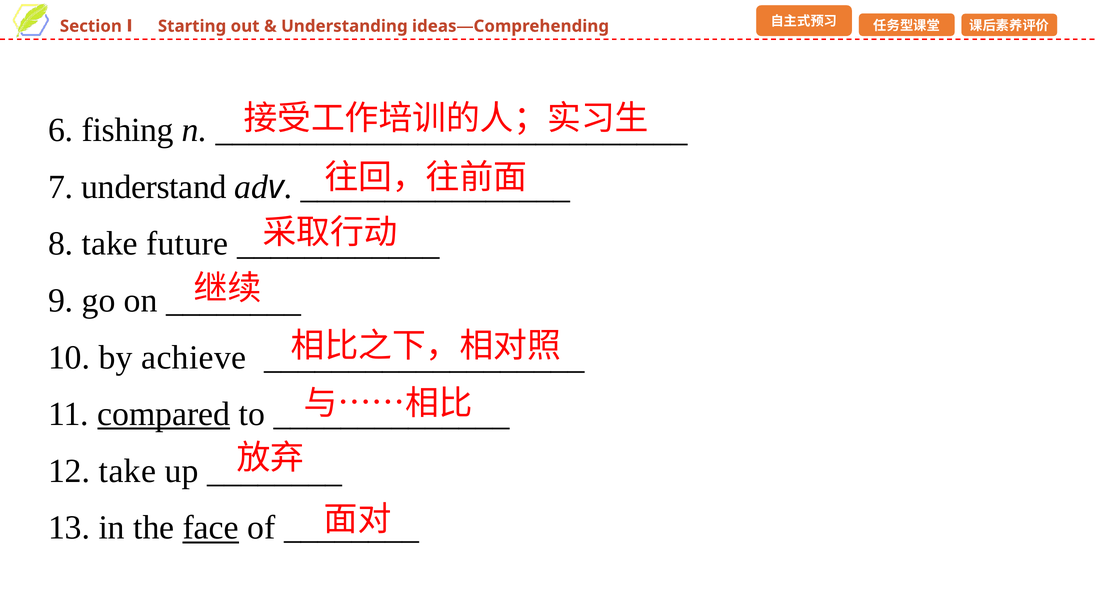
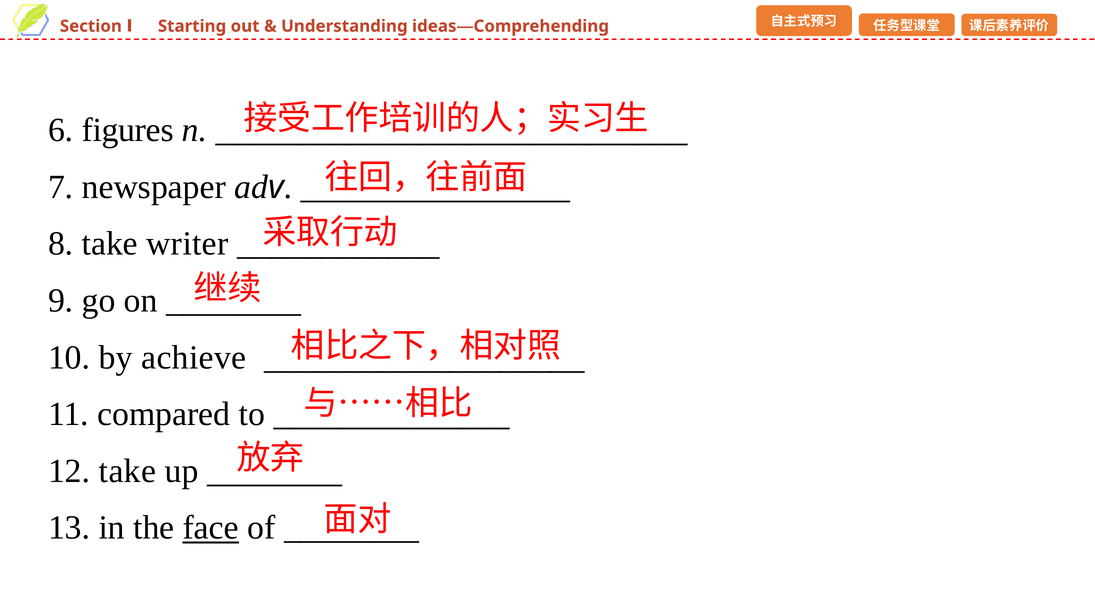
fishing: fishing -> figures (128, 130)
understand: understand -> newspaper (154, 187)
future: future -> writer (187, 244)
compared underline: present -> none (164, 414)
